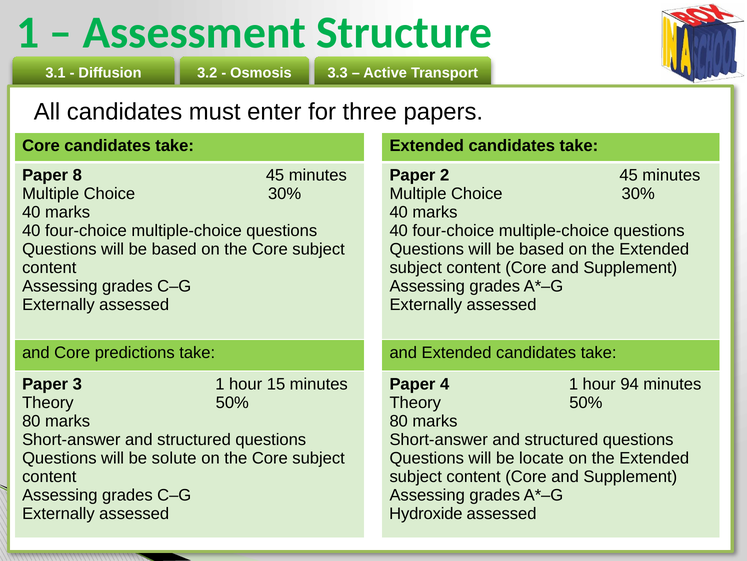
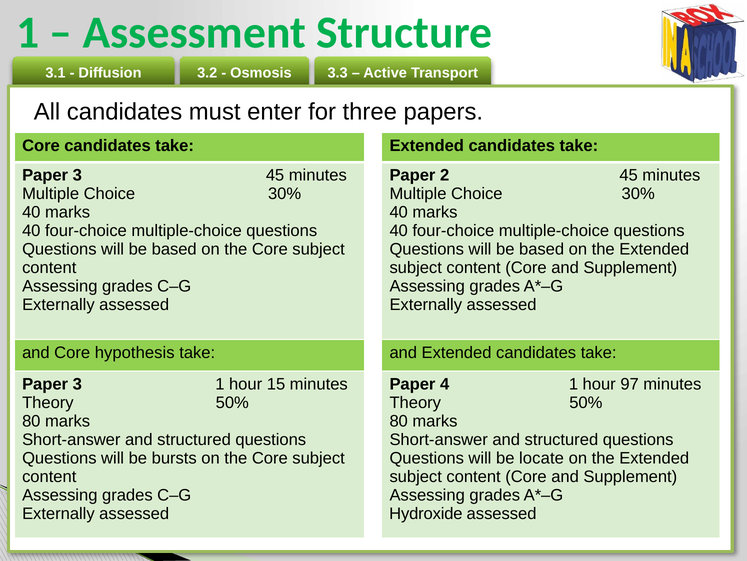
8: 8 -> 3 (77, 175)
predictions: predictions -> hypothesis (135, 352)
94: 94 -> 97 (630, 384)
solute: solute -> bursts (174, 458)
